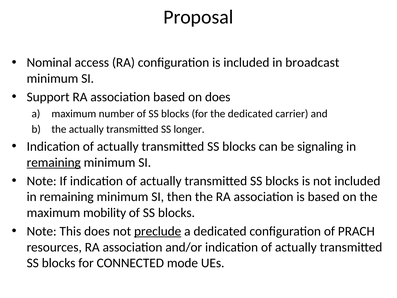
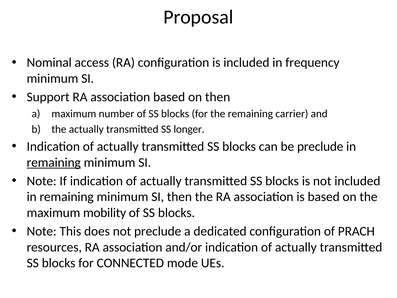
broadcast: broadcast -> frequency (312, 63)
on does: does -> then (218, 97)
the dedicated: dedicated -> remaining (250, 114)
be signaling: signaling -> preclude (320, 146)
preclude underline: present -> none (158, 231)
